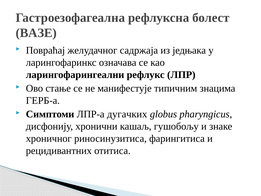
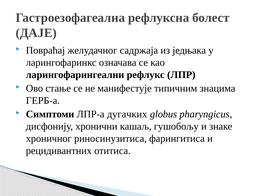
ВАЗЕ: ВАЗЕ -> ДАЈЕ (36, 33)
